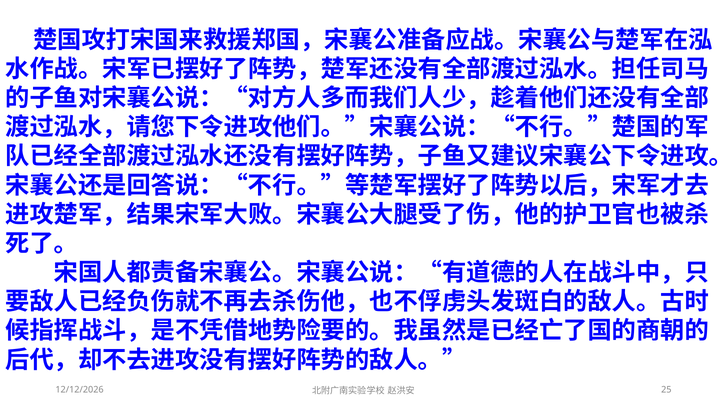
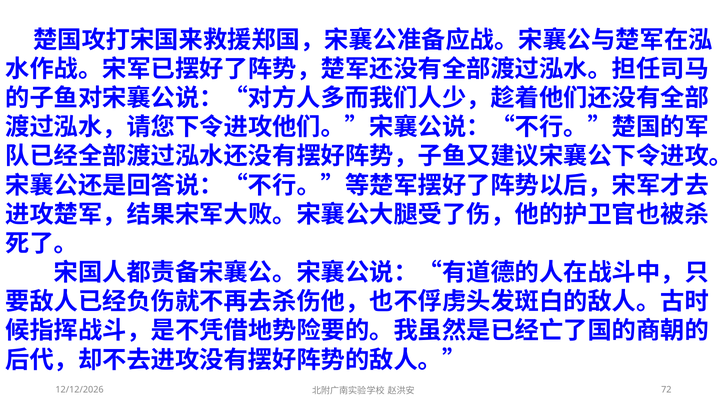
25: 25 -> 72 (666, 390)
